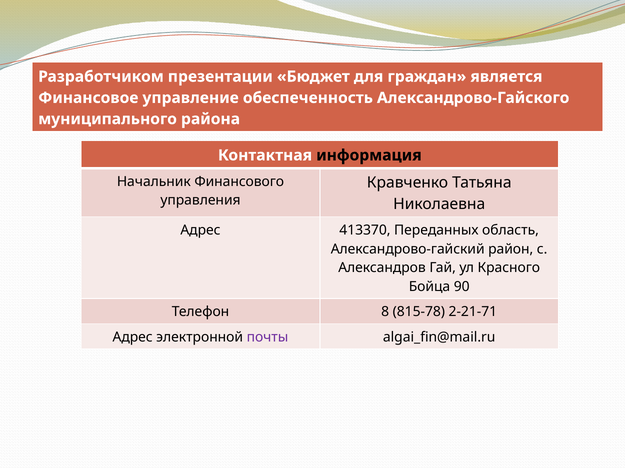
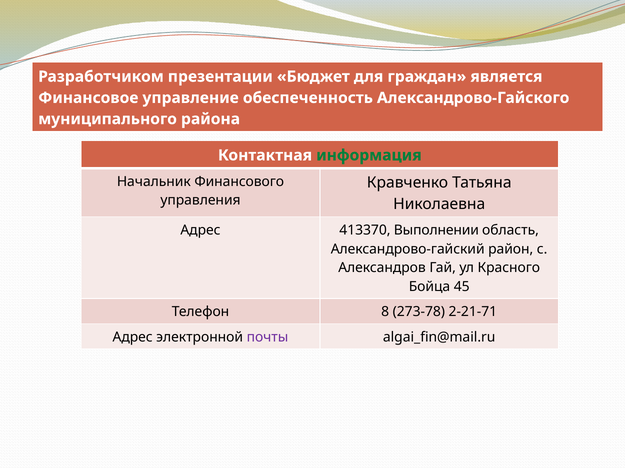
информация colour: black -> green (369, 155)
Переданных: Переданных -> Выполнении (436, 231)
90: 90 -> 45 (462, 287)
815-78: 815-78 -> 273-78 (419, 312)
